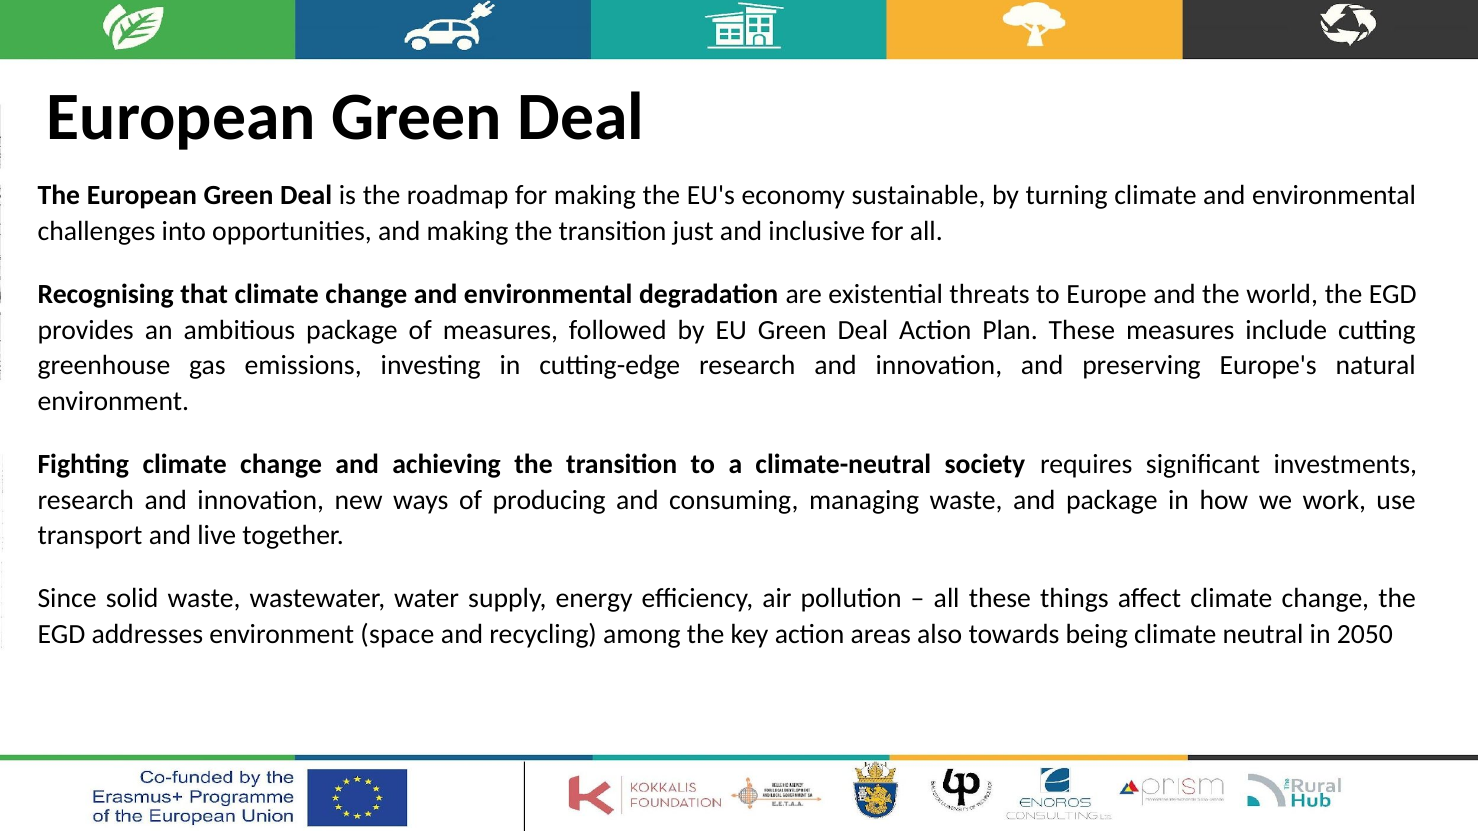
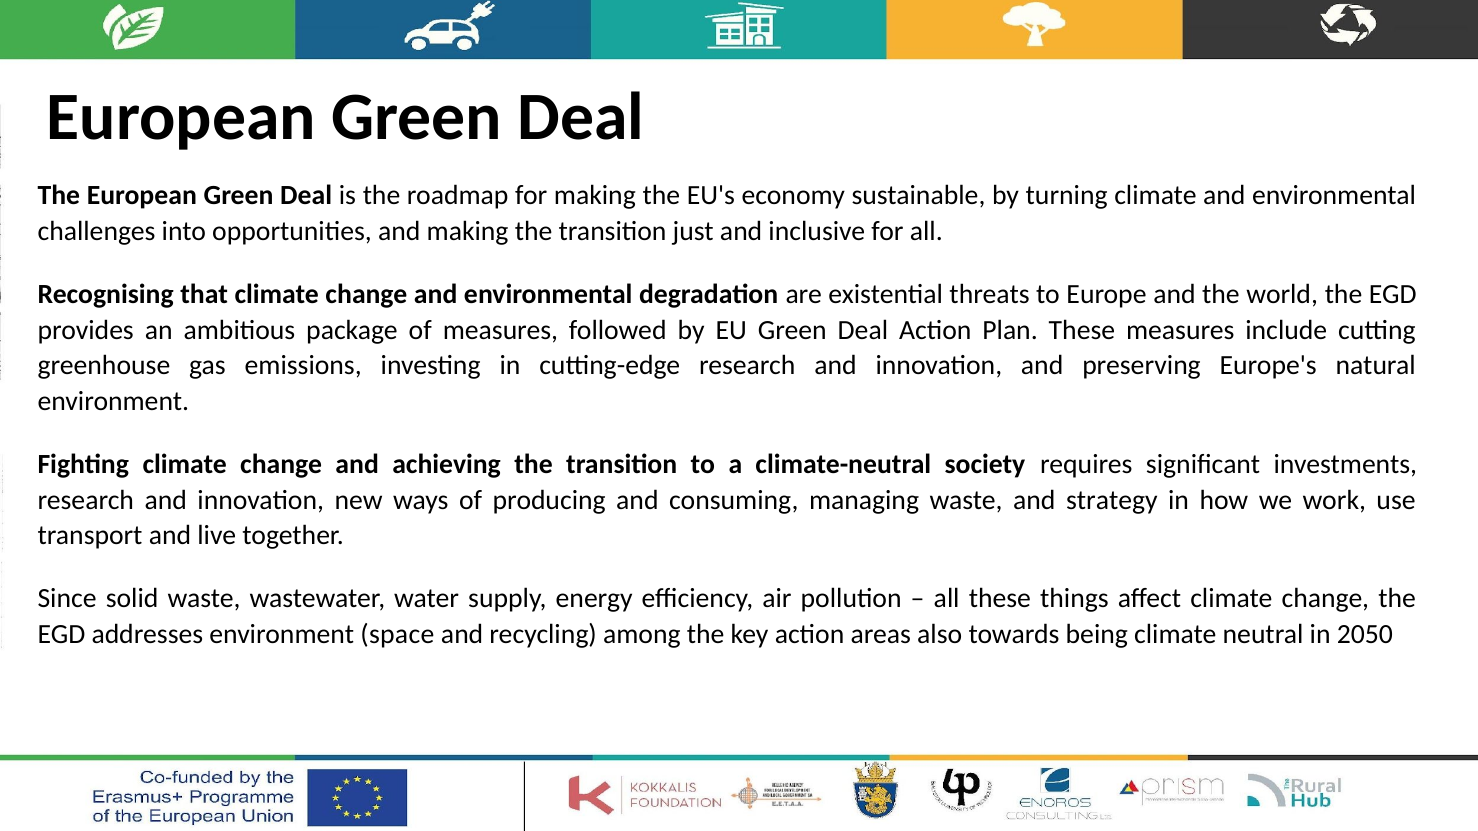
and package: package -> strategy (1112, 500)
